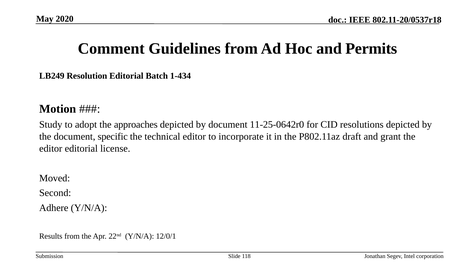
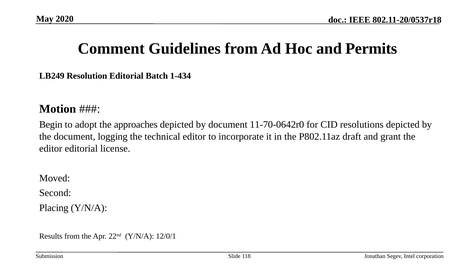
Study: Study -> Begin (51, 125)
11-25-0642r0: 11-25-0642r0 -> 11-70-0642r0 (277, 125)
specific: specific -> logging (113, 137)
Adhere: Adhere -> Placing (54, 208)
